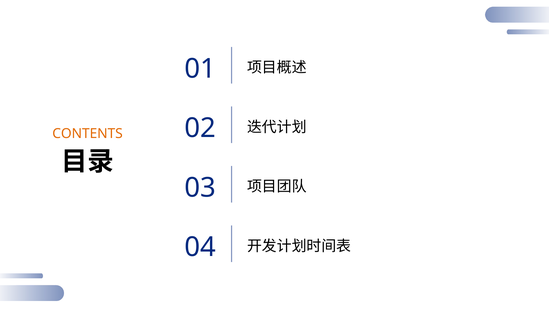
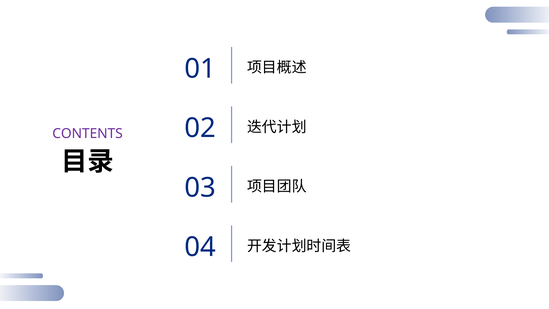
CONTENTS colour: orange -> purple (88, 133)
